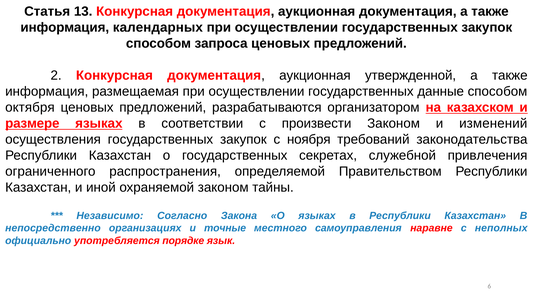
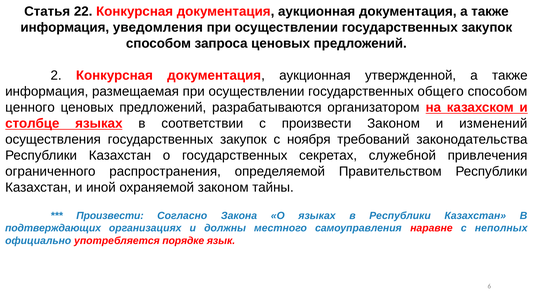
13: 13 -> 22 (83, 12)
календарных: календарных -> уведомления (158, 28)
данные: данные -> общего (441, 91)
октября: октября -> ценного (30, 107)
размере: размере -> столбце (32, 123)
Независимо: Независимо -> Произвести (110, 215)
непосредственно: непосредственно -> подтверждающих (53, 228)
точные: точные -> должны (225, 228)
